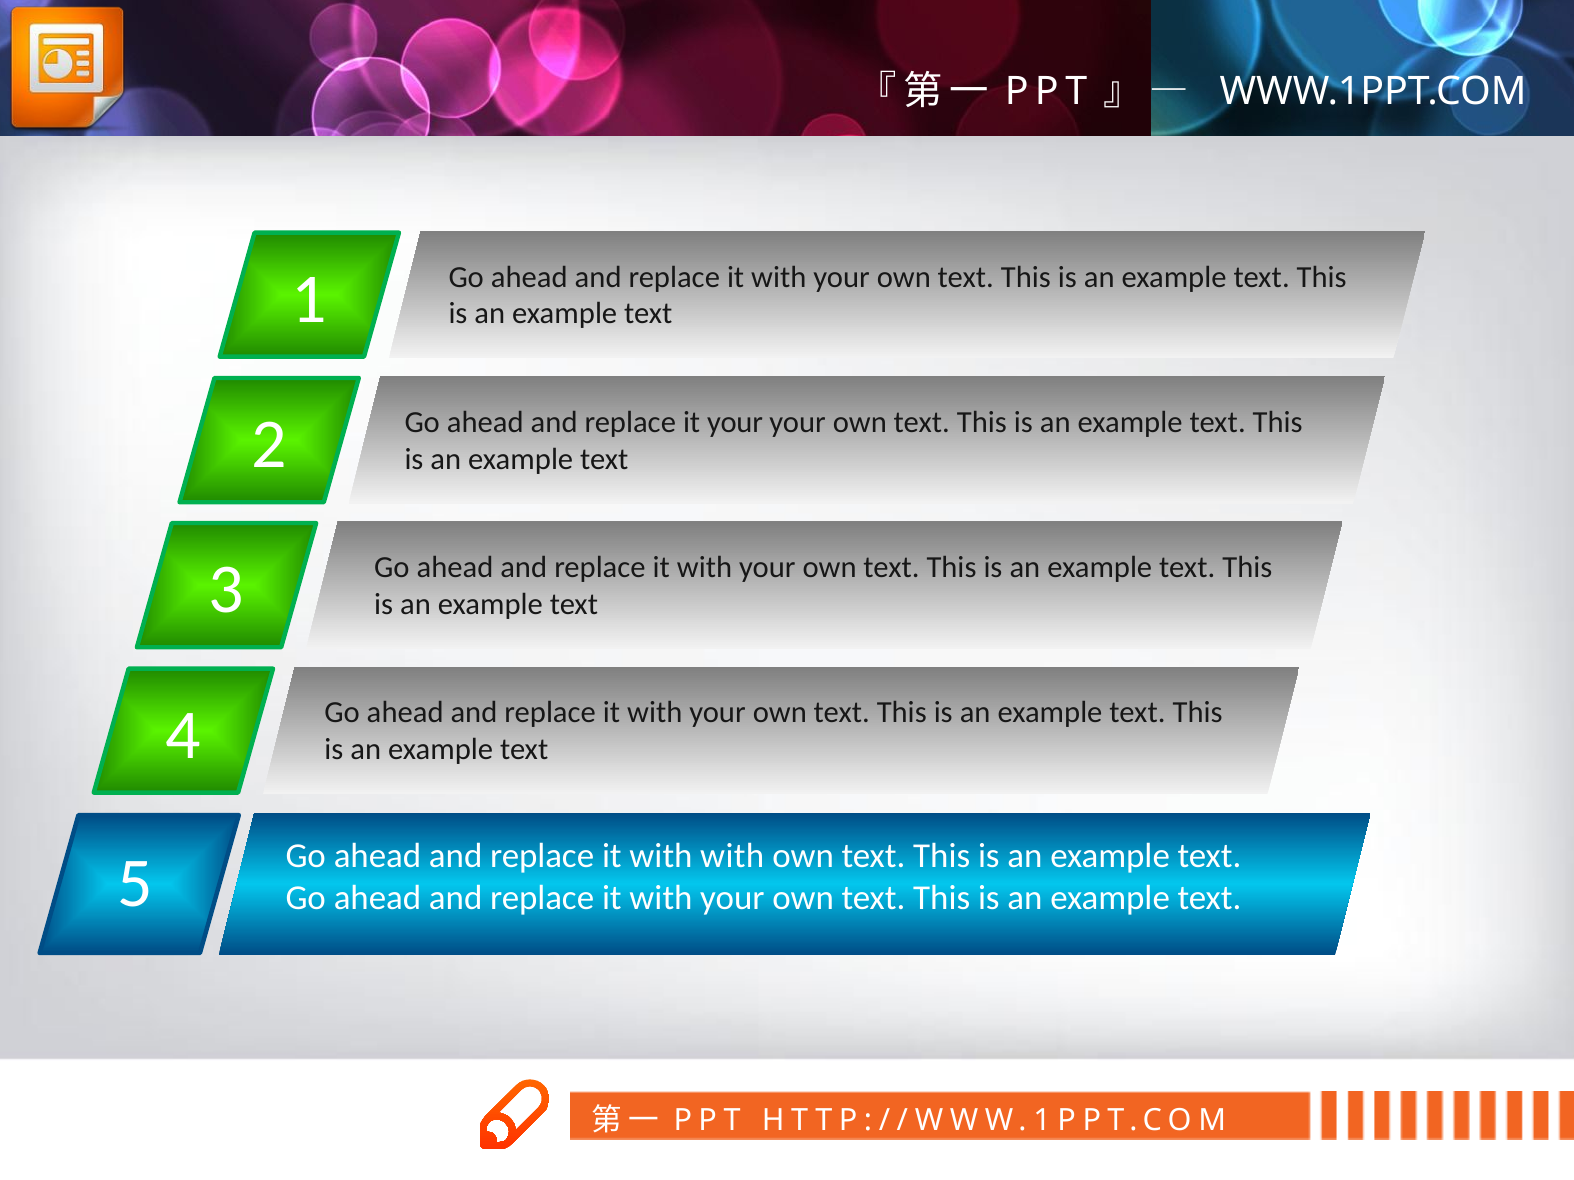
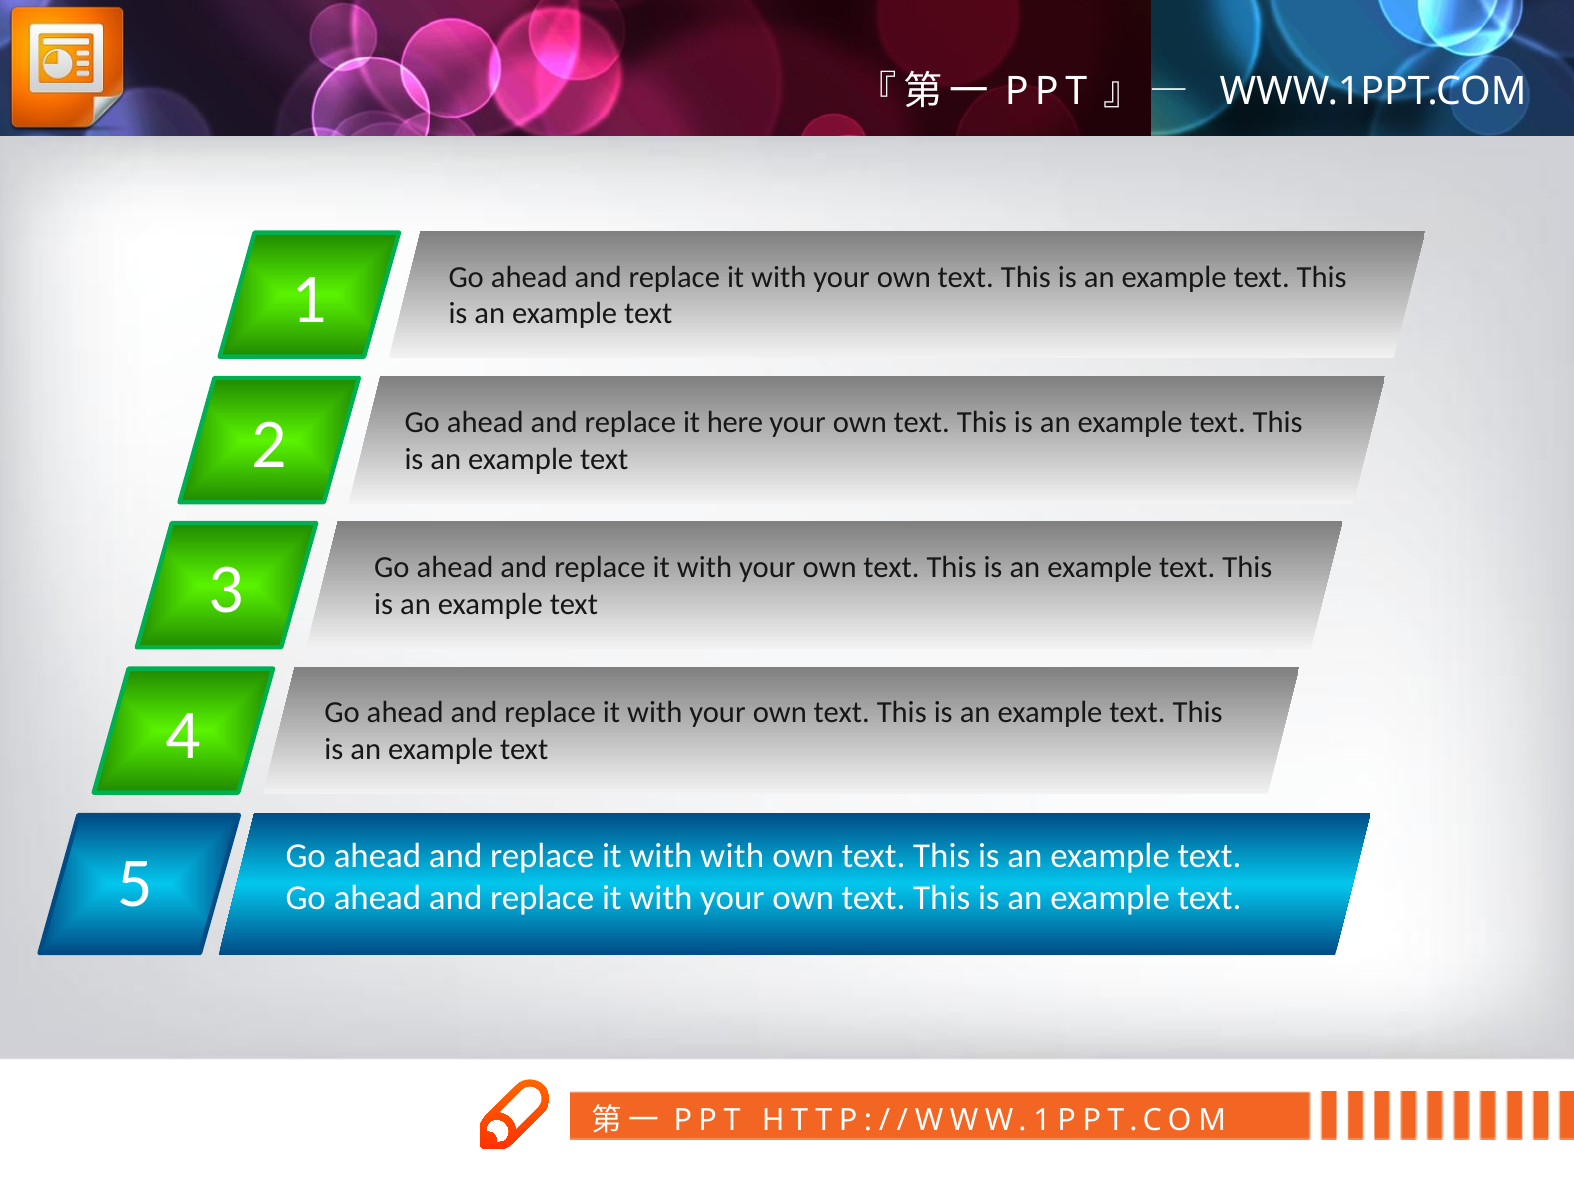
it your: your -> here (735, 423)
